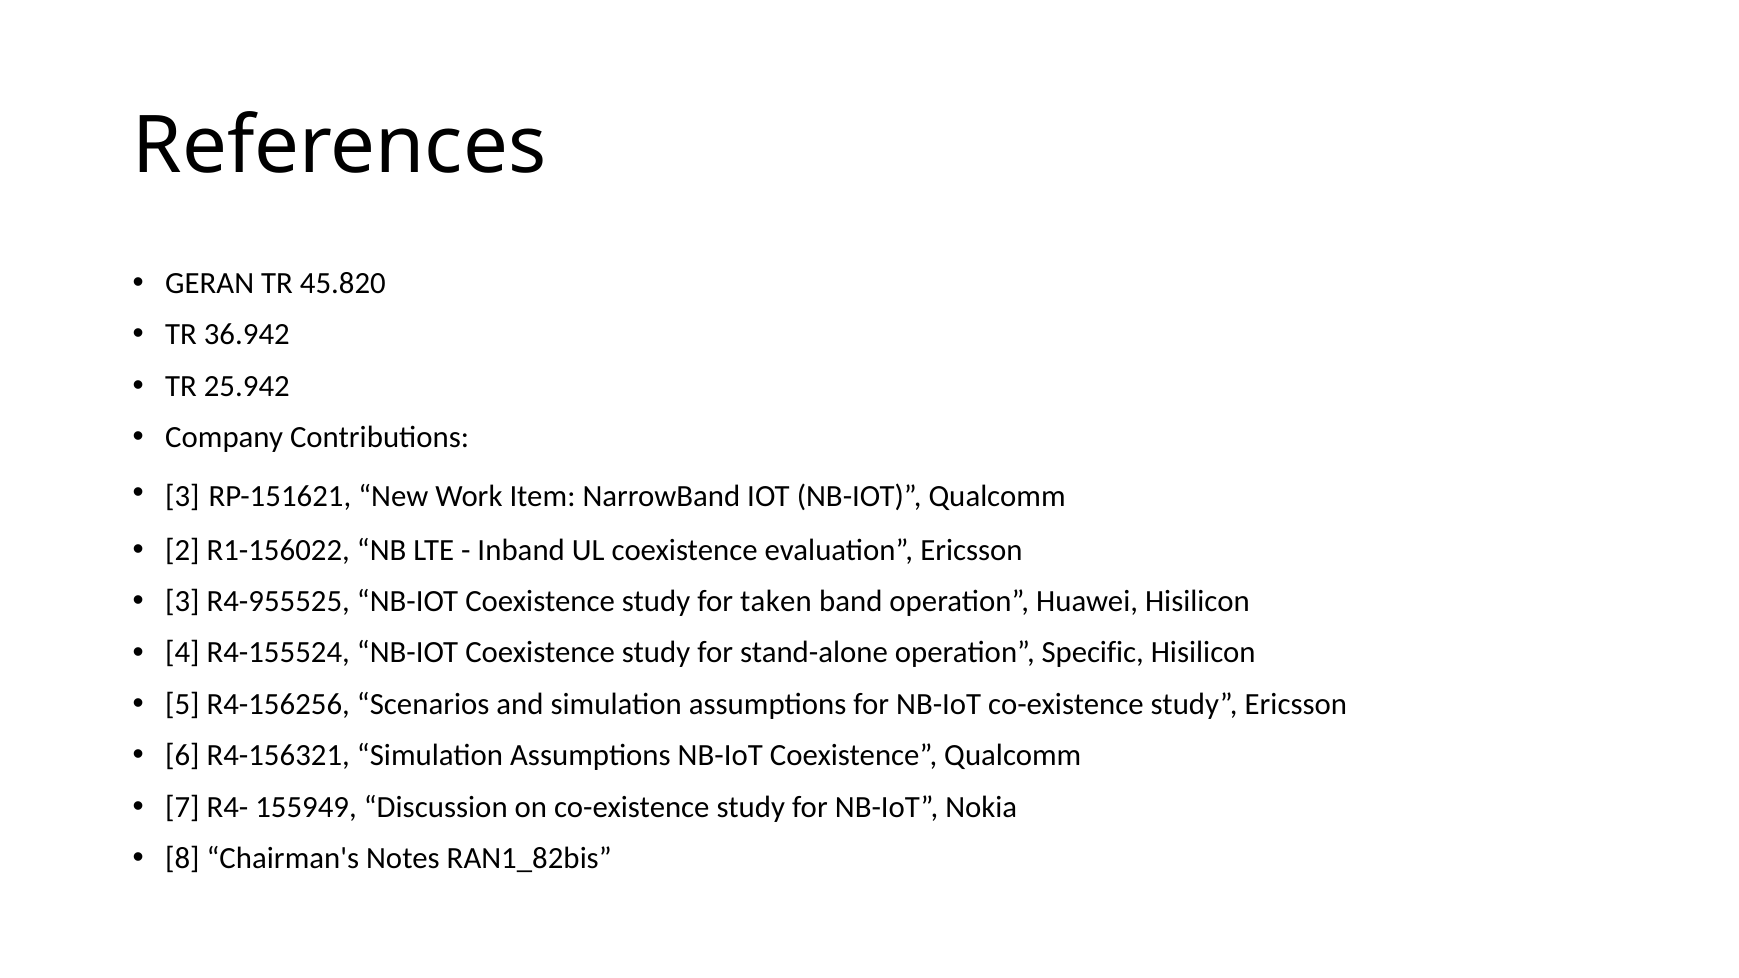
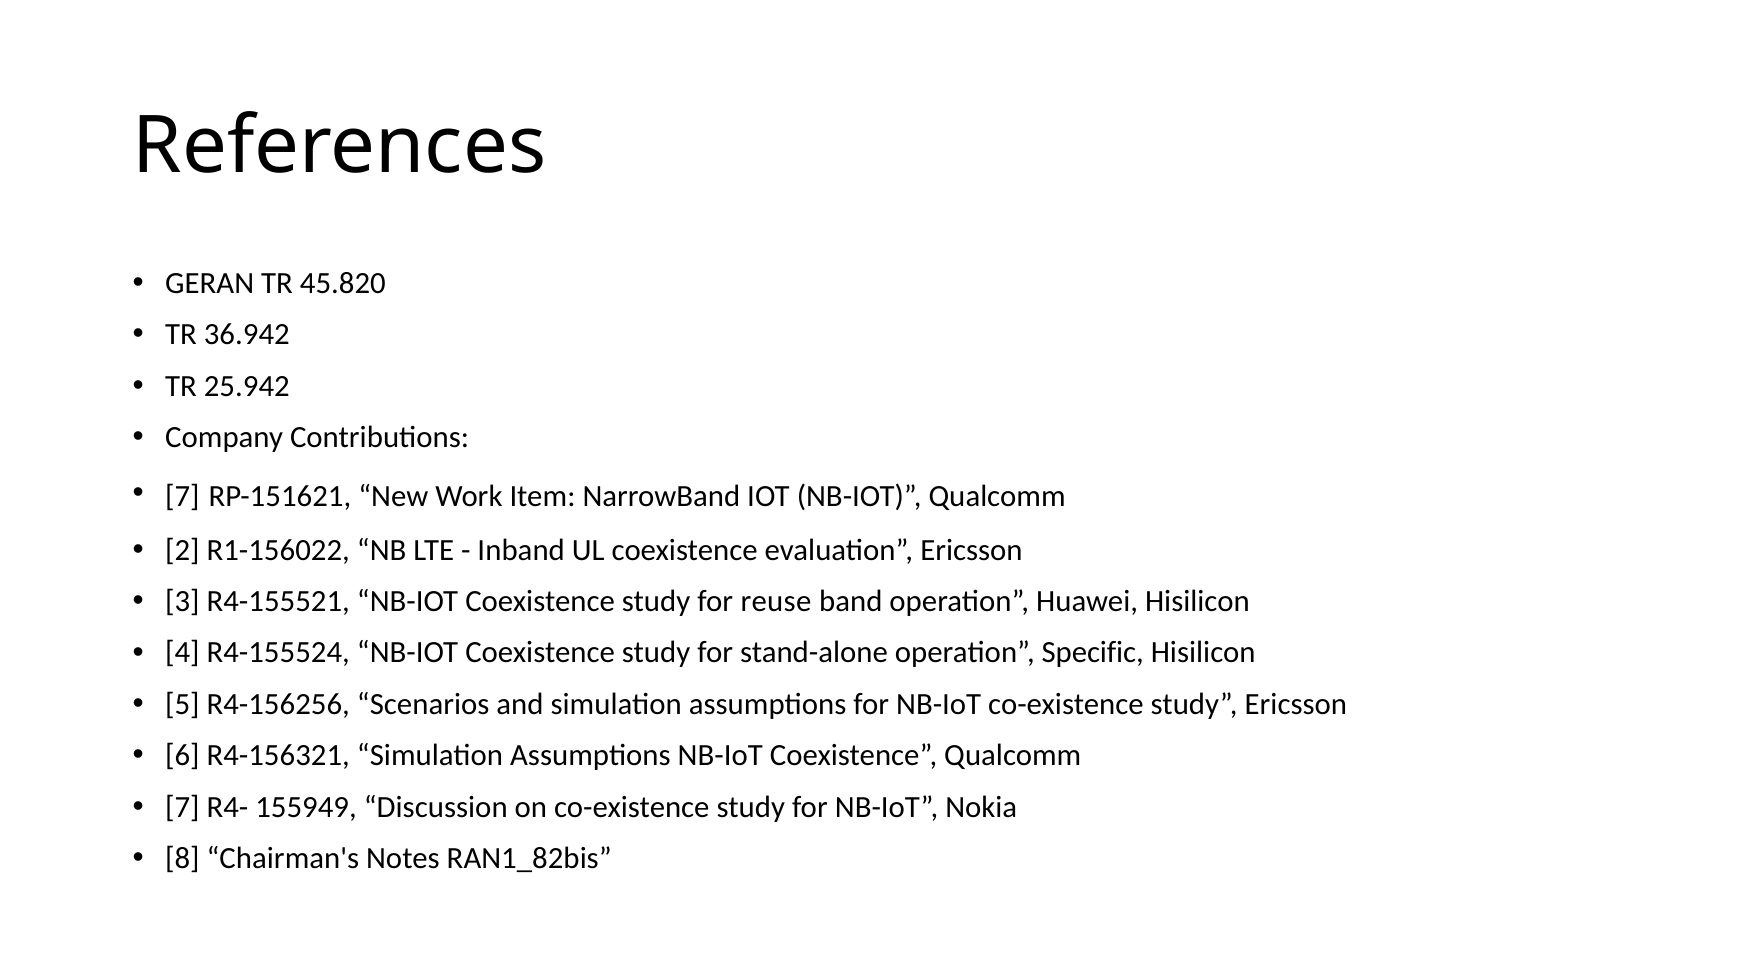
3: 3 -> 7 (182, 497)
R4-955525: R4-955525 -> R4-155521 (278, 601)
taken: taken -> reuse (776, 601)
